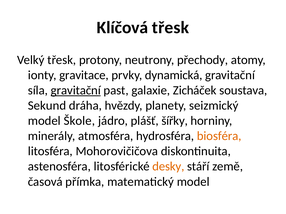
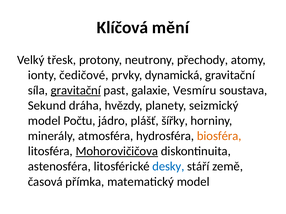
Klíčová třesk: třesk -> mění (171, 28)
gravitace: gravitace -> čedičové (84, 75)
Zicháček: Zicháček -> Vesmíru (195, 91)
Škole: Škole -> Počtu (79, 121)
Mohorovičičova underline: none -> present (117, 152)
desky colour: orange -> blue (168, 167)
